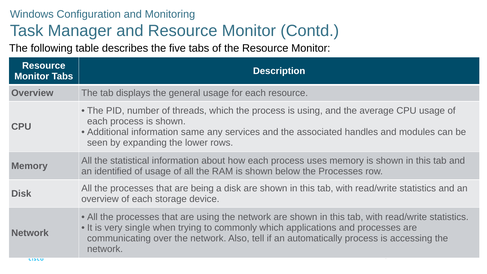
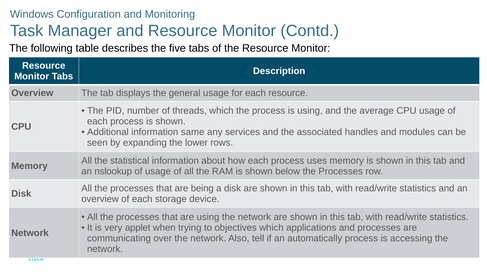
identified: identified -> nslookup (113, 171)
single: single -> applet (138, 228)
commonly: commonly -> objectives (236, 228)
